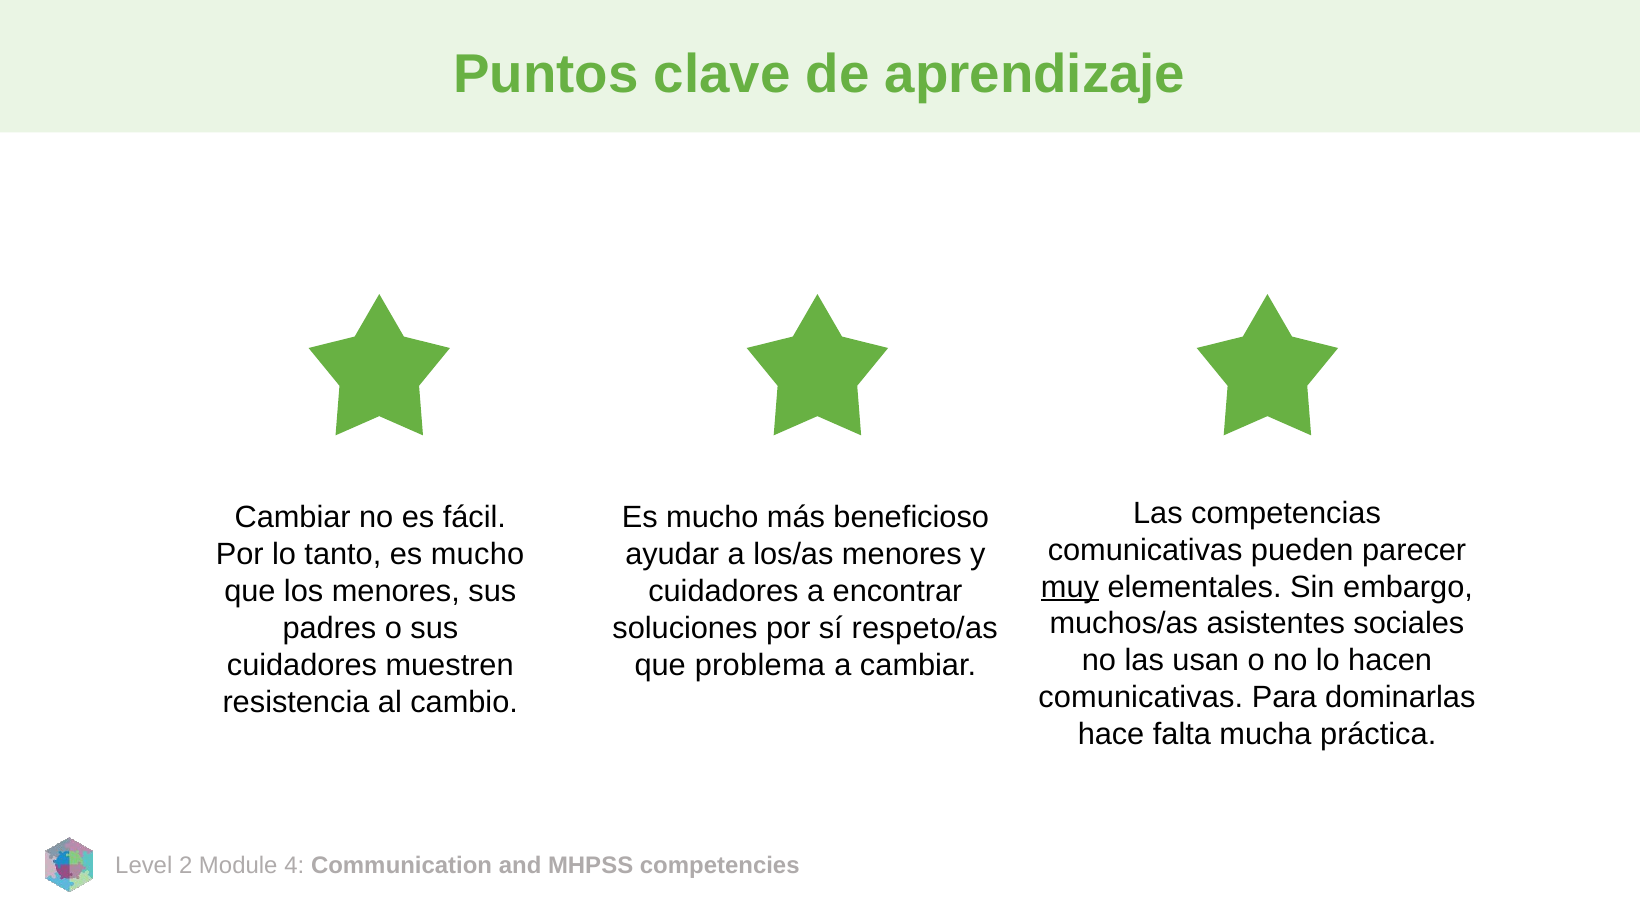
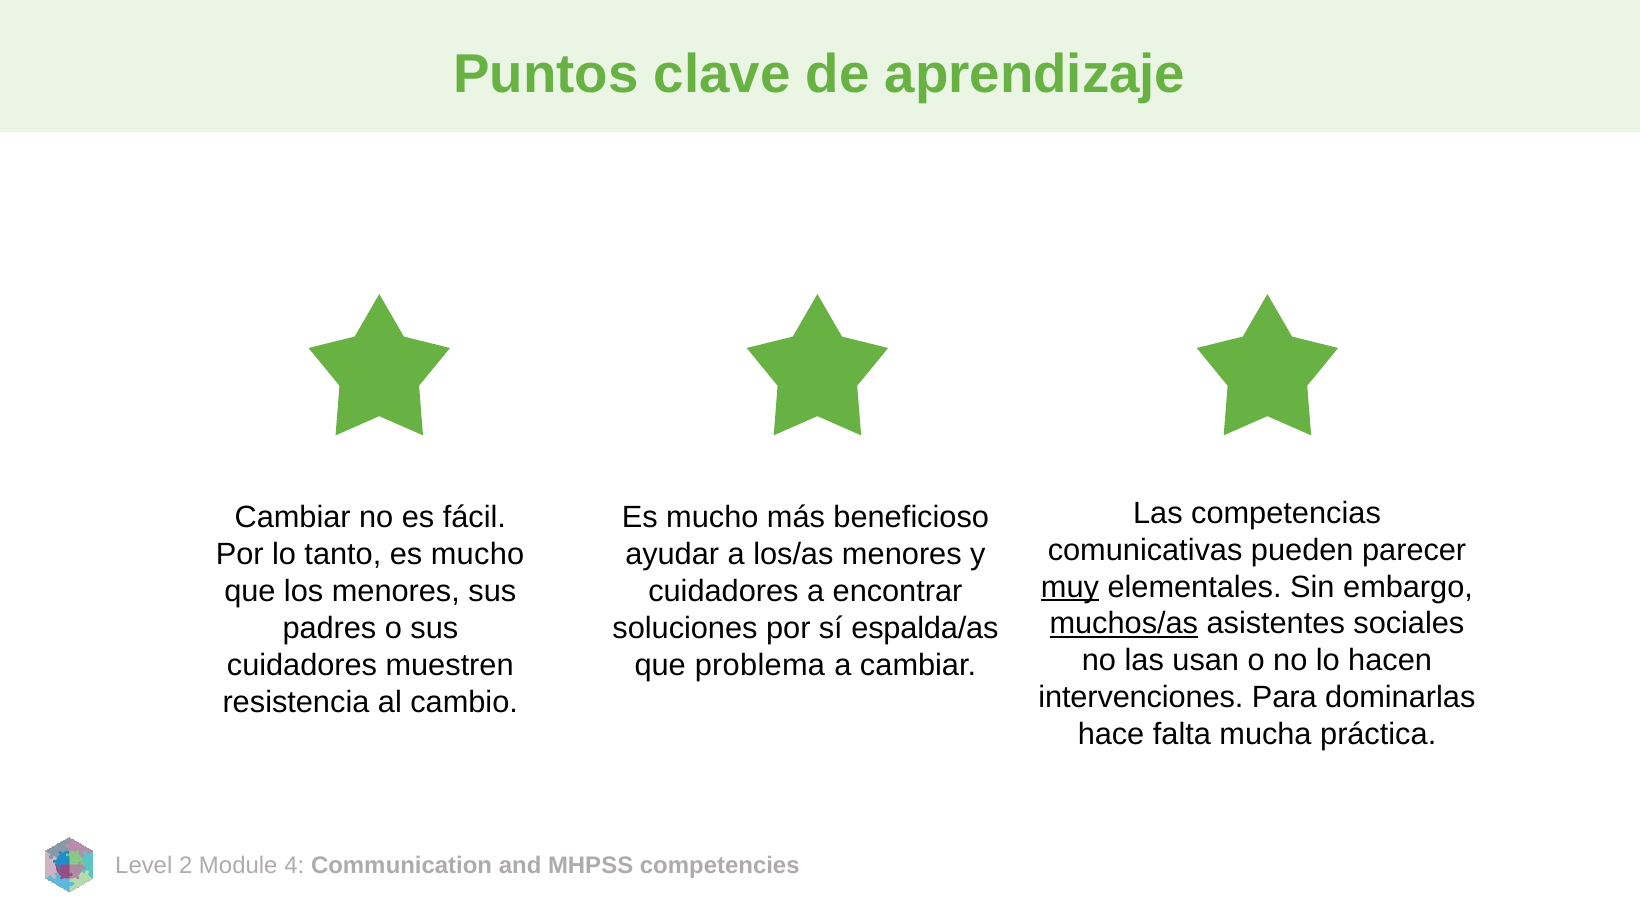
muchos/as underline: none -> present (1124, 624)
respeto/as: respeto/as -> espalda/as (925, 629)
comunicativas: comunicativas -> intervenciones (1141, 698)
